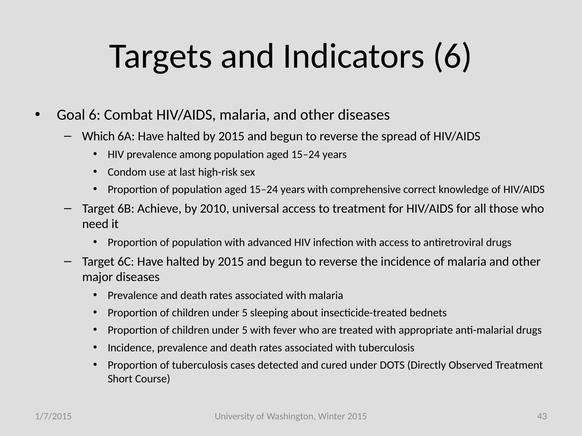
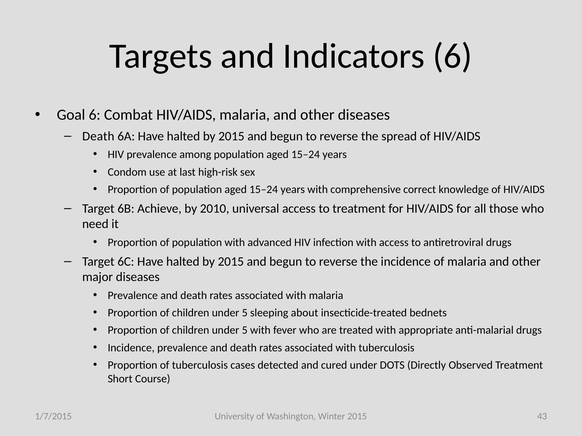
Which: Which -> Death (98, 136)
